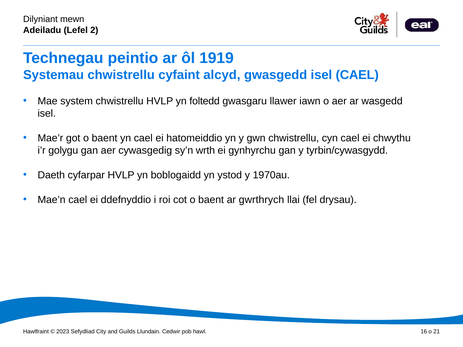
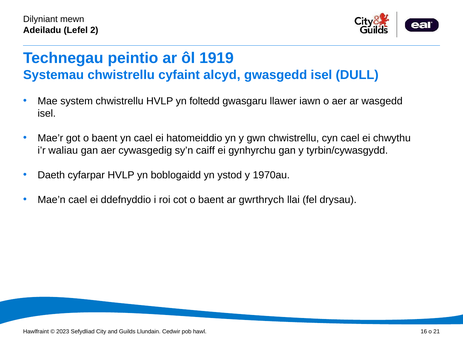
isel CAEL: CAEL -> DULL (357, 75)
golygu: golygu -> waliau (63, 150)
wrth: wrth -> caiff (205, 150)
